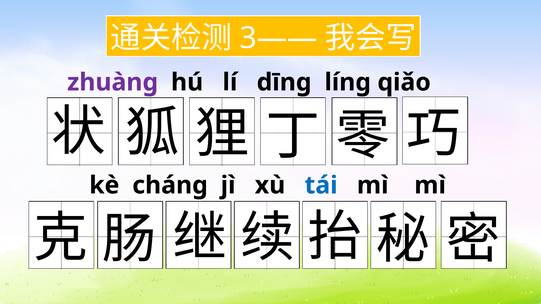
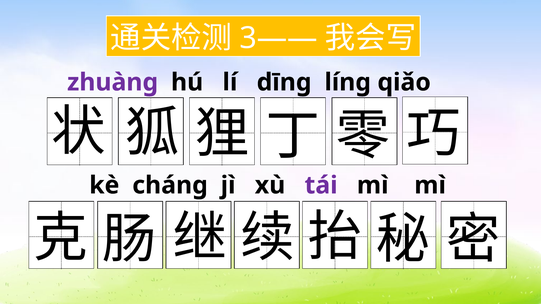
tái colour: blue -> purple (321, 185)
